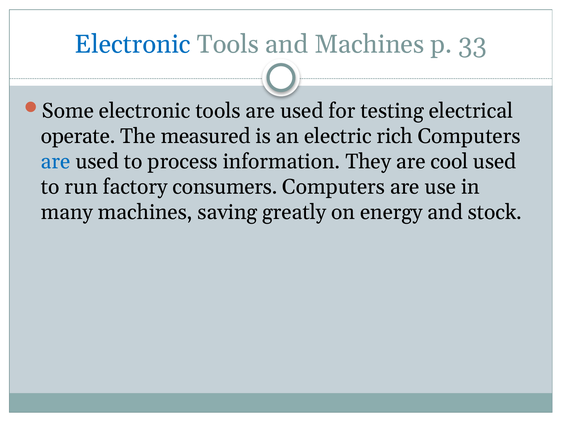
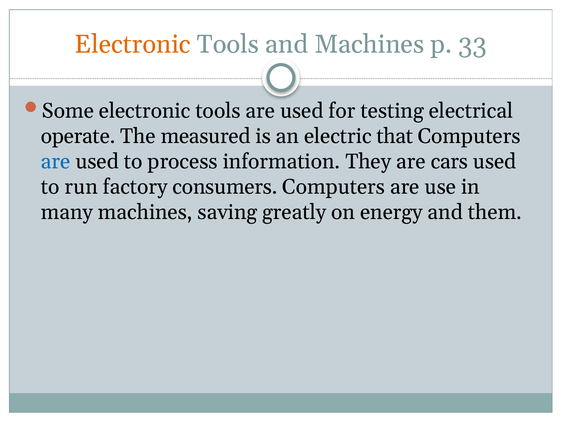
Electronic colour: blue -> orange (133, 44)
rich: rich -> that (395, 136)
cool: cool -> cars (449, 161)
stock: stock -> them (495, 212)
